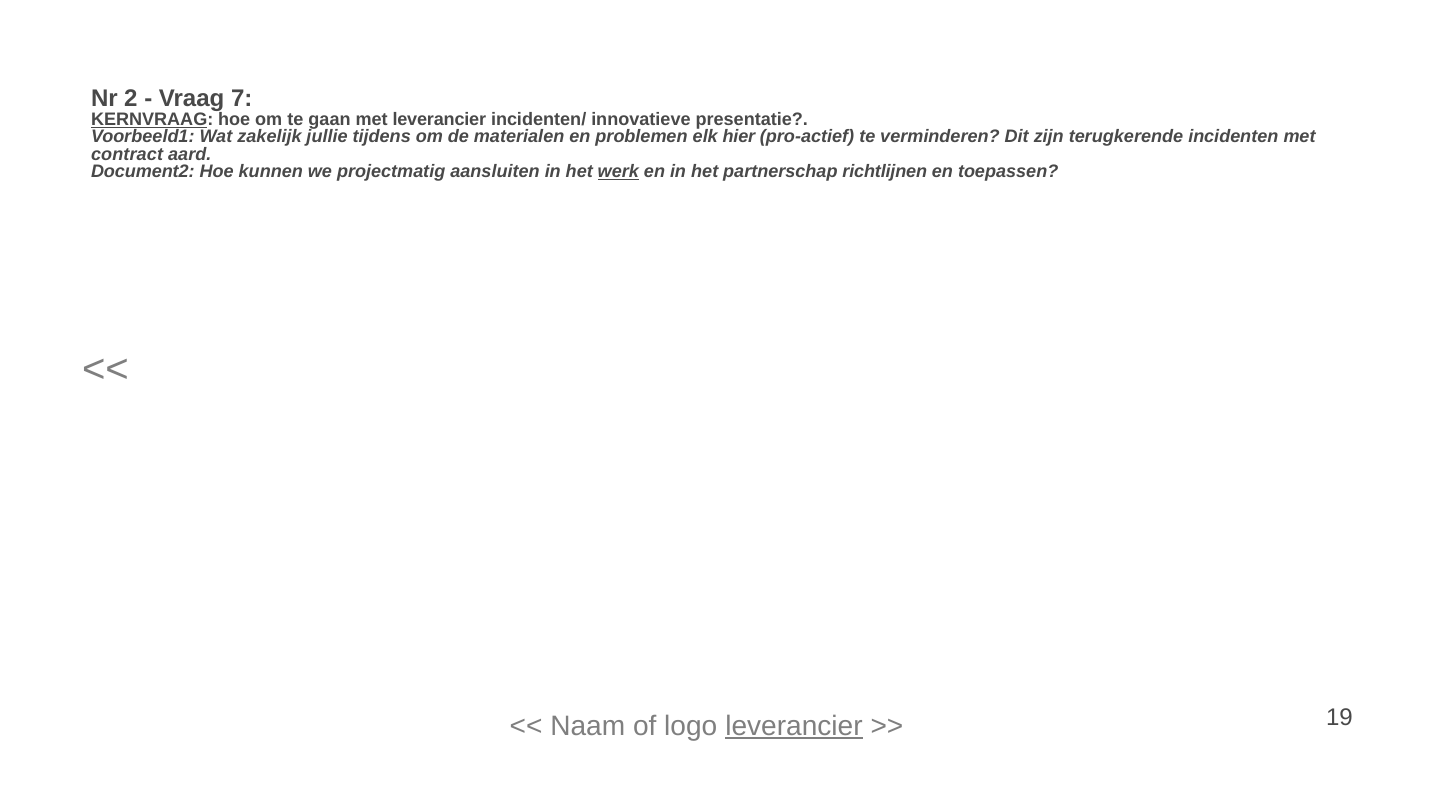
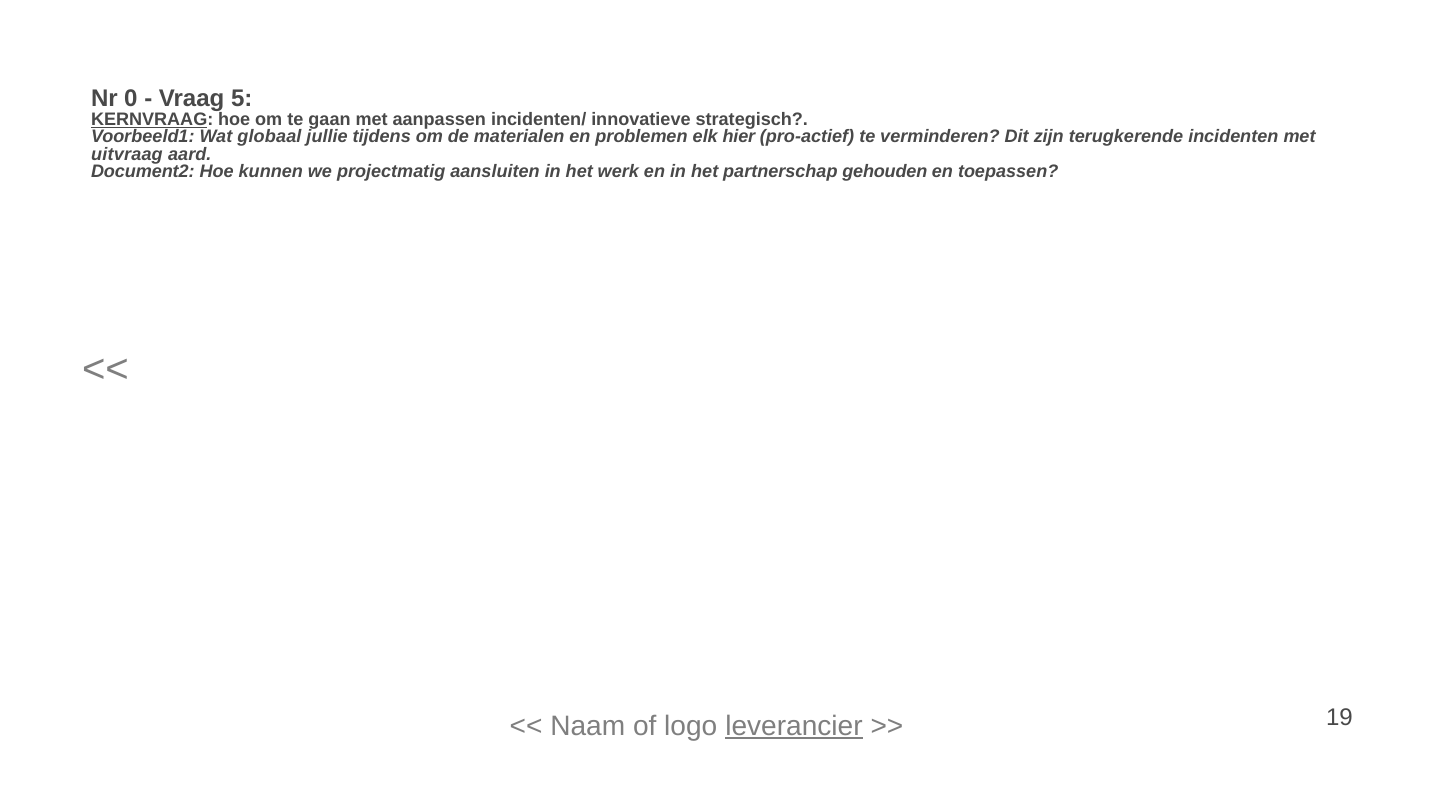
2: 2 -> 0 (131, 98)
7: 7 -> 5 (242, 98)
met leverancier: leverancier -> aanpassen (439, 119)
presentatie: presentatie -> strategisch (752, 119)
zakelijk: zakelijk -> globaal (269, 137)
contract: contract -> uitvraag (127, 154)
werk underline: present -> none (618, 172)
richtlijnen: richtlijnen -> gehouden (885, 172)
